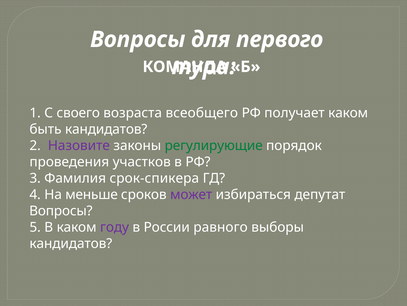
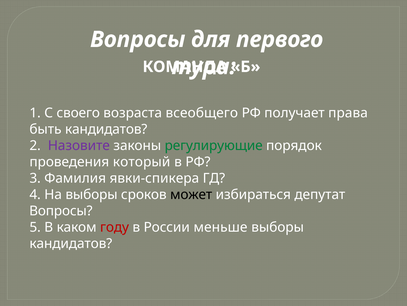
получает каком: каком -> права (348, 113)
участков: участков -> который (142, 162)
срок-спикера: срок-спикера -> явки-спикера (154, 178)
На меньше: меньше -> выборы (92, 194)
может colour: purple -> black (191, 194)
году colour: purple -> red (115, 227)
равного: равного -> меньше (220, 227)
